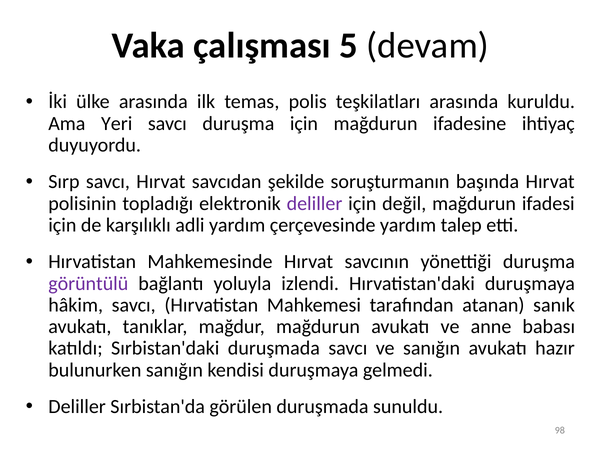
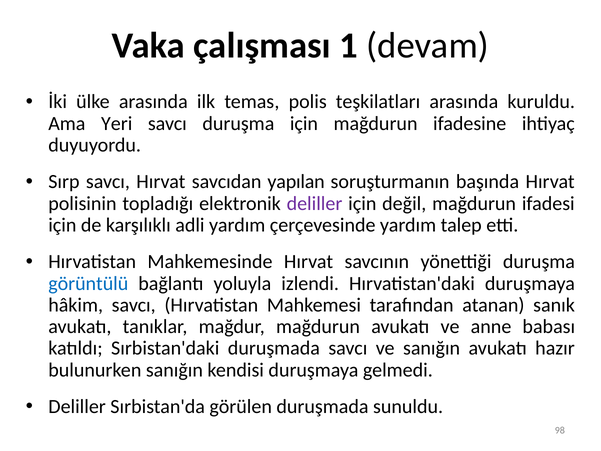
5: 5 -> 1 (348, 46)
şekilde: şekilde -> yapılan (296, 182)
görüntülü colour: purple -> blue (88, 283)
